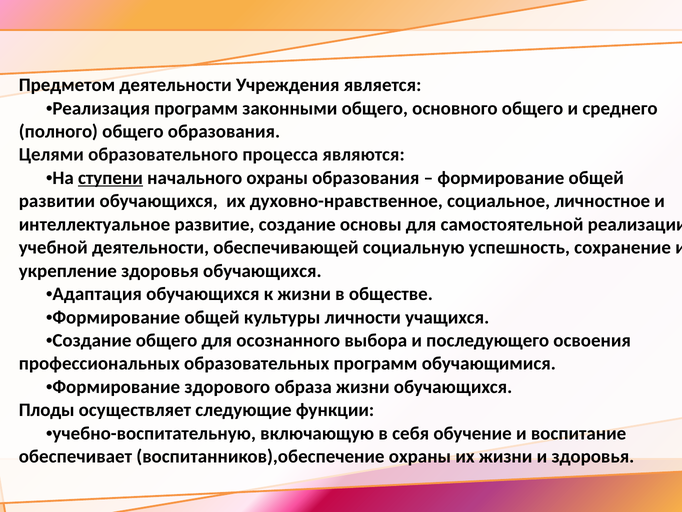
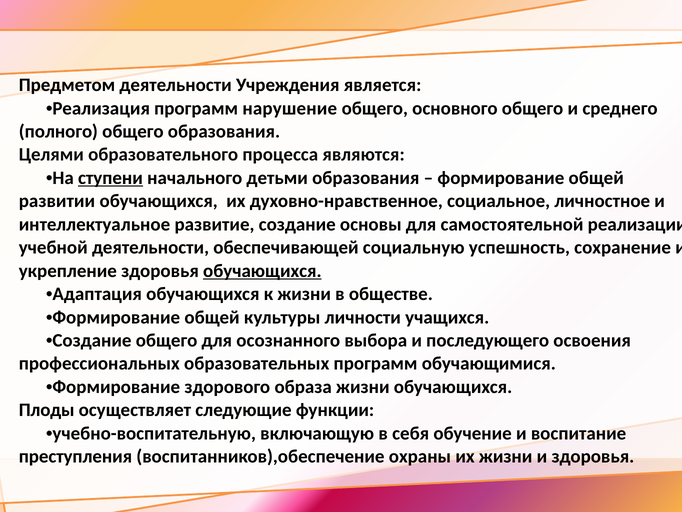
законными: законными -> нарушение (290, 108)
начального охраны: охраны -> детьми (277, 178)
обучающихся underline: none -> present (262, 271)
обеспечивает: обеспечивает -> преступления (75, 456)
